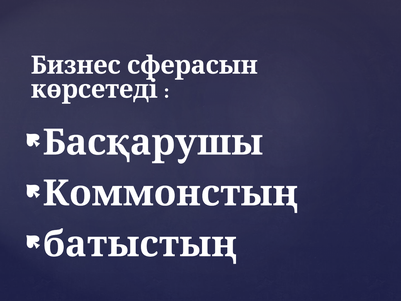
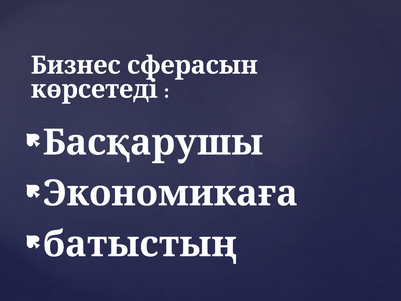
Коммонстың: Коммонстың -> Экономикаға (170, 193)
